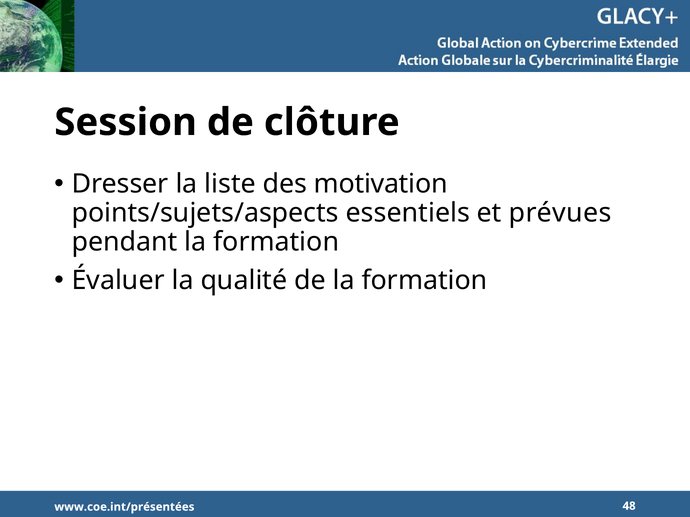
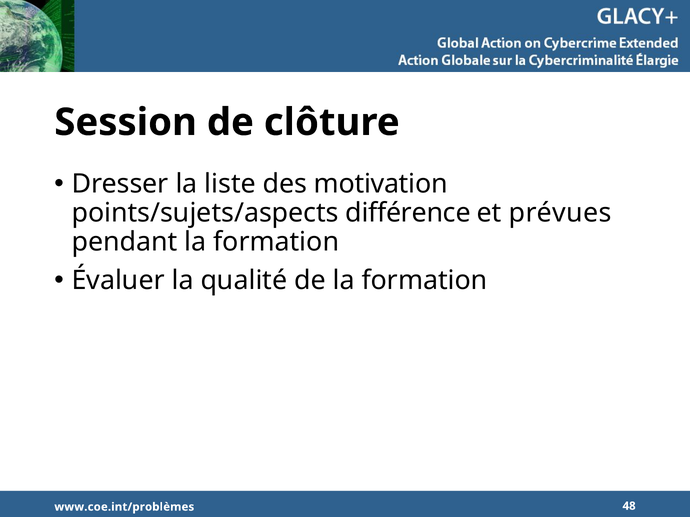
essentiels: essentiels -> différence (408, 213)
www.coe.int/présentées: www.coe.int/présentées -> www.coe.int/problèmes (124, 507)
